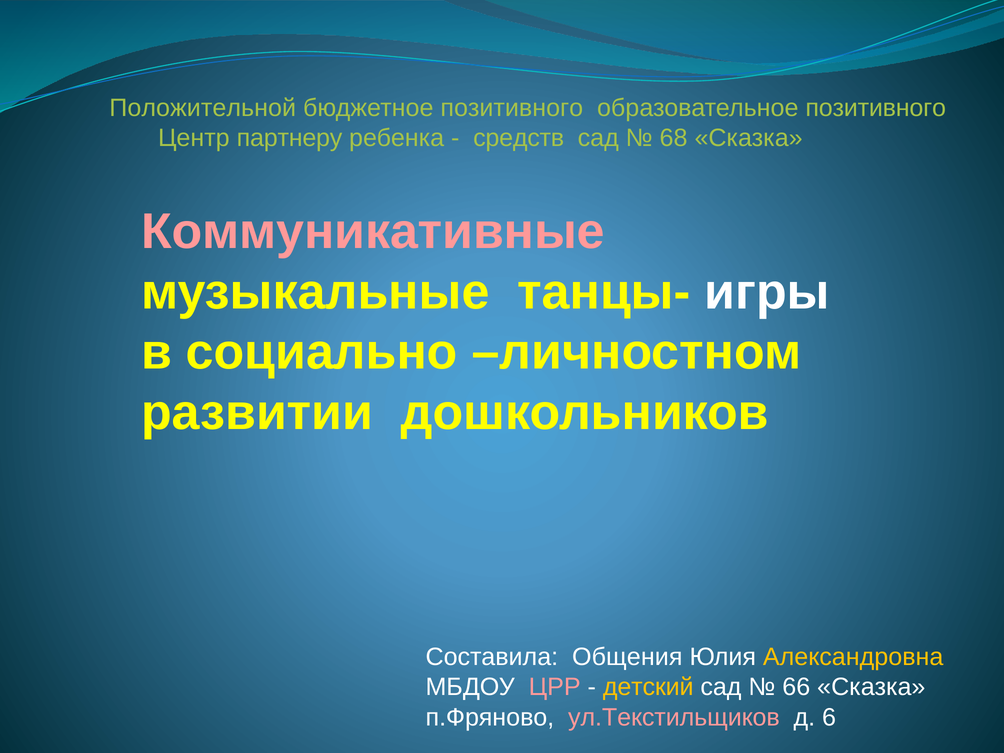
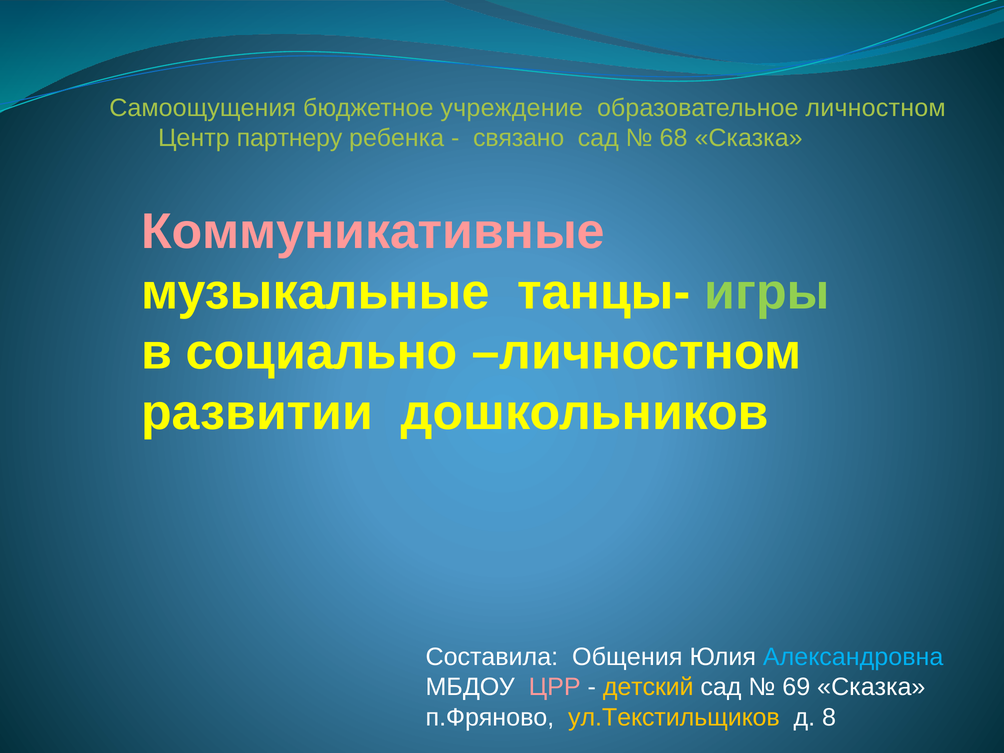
Положительной: Положительной -> Самоощущения (203, 108)
бюджетное позитивного: позитивного -> учреждение (512, 108)
образовательное позитивного: позитивного -> личностном (876, 108)
средств: средств -> связано (519, 138)
игры colour: white -> light green (767, 292)
Александровна colour: yellow -> light blue (853, 657)
66: 66 -> 69 (796, 687)
ул.Текстильщиков colour: pink -> yellow (674, 717)
6: 6 -> 8 (829, 717)
